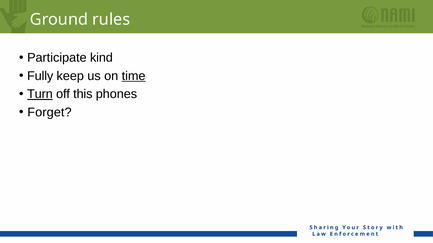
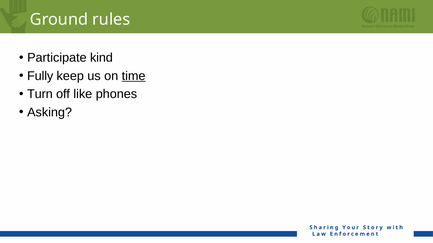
Turn underline: present -> none (40, 94)
this: this -> like (83, 94)
Forget: Forget -> Asking (50, 112)
